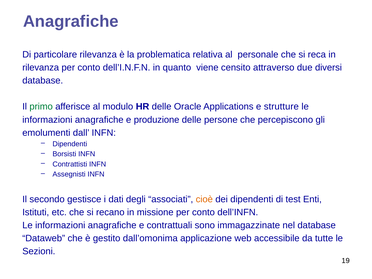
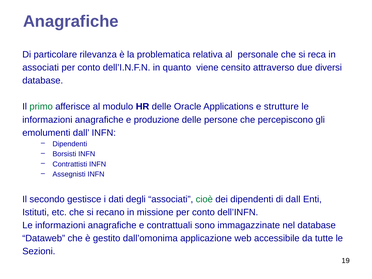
rilevanza: rilevanza -> associati (41, 68)
cioè colour: orange -> green (204, 199)
di test: test -> dall (293, 199)
